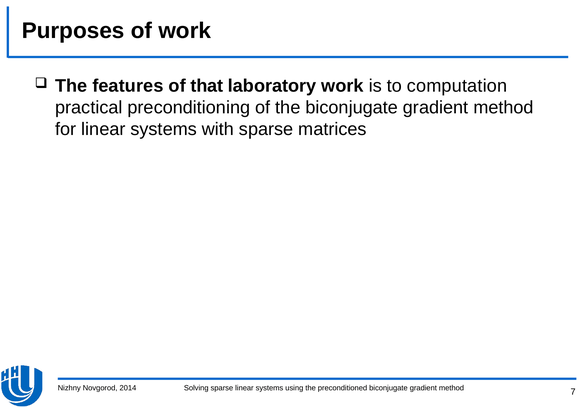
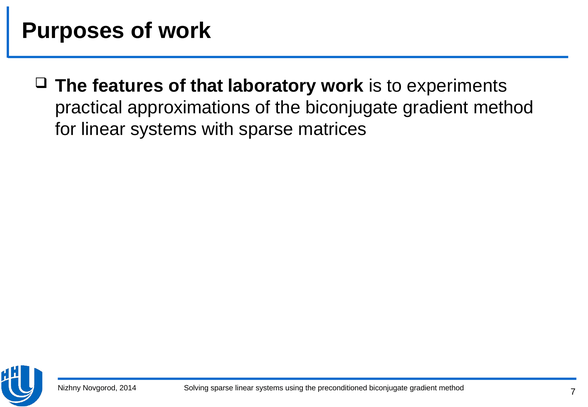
computation: computation -> experiments (457, 86)
preconditioning: preconditioning -> approximations (189, 108)
